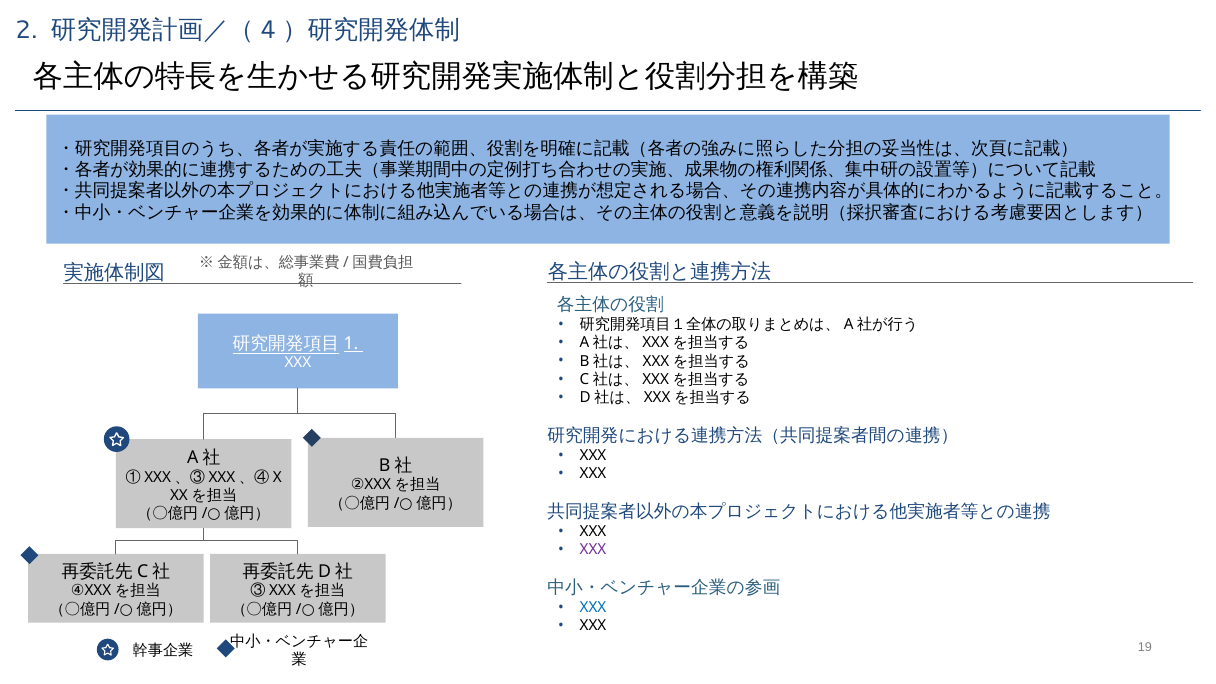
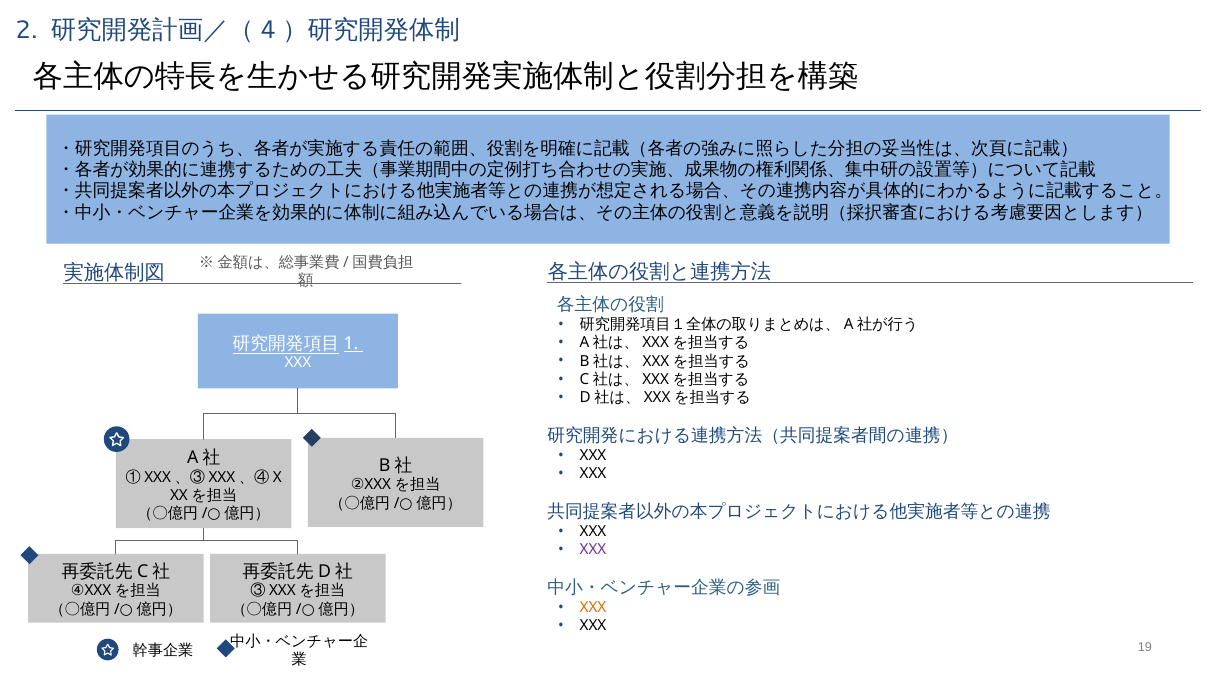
XXX colour: blue -> orange (593, 607)
